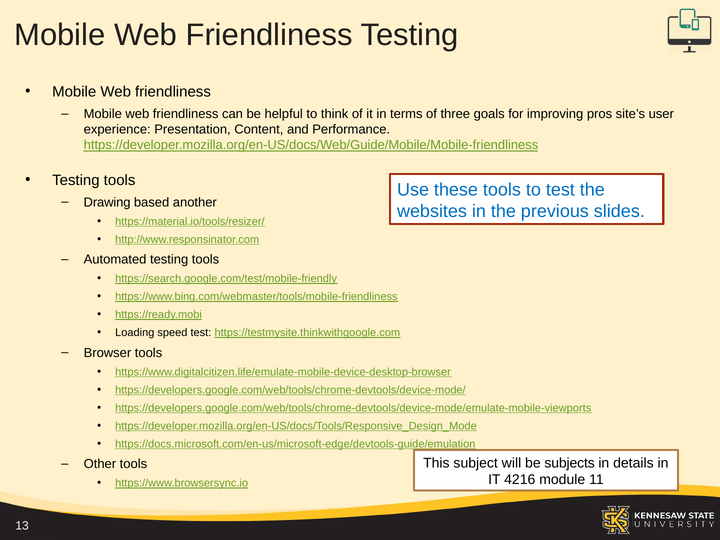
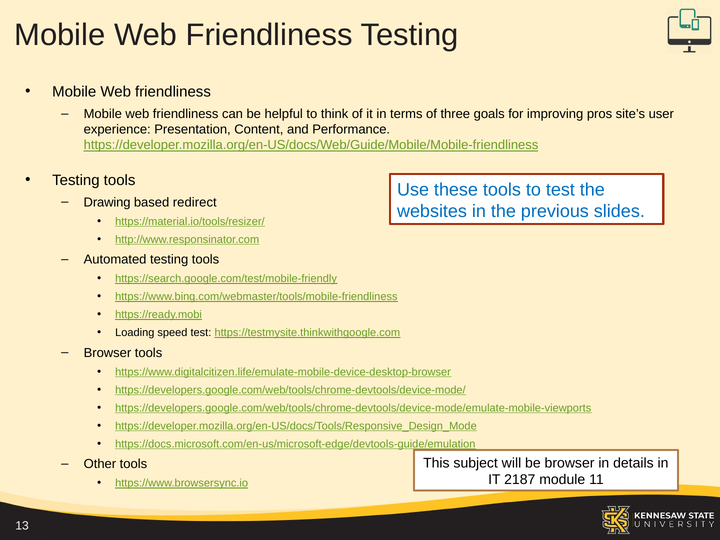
another: another -> redirect (195, 202)
be subjects: subjects -> browser (570, 463)
4216: 4216 -> 2187 (520, 480)
